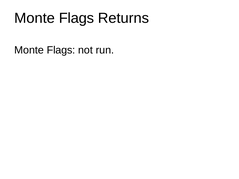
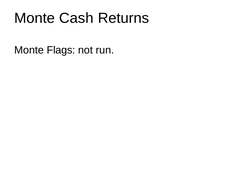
Flags: Flags -> Cash (76, 18)
